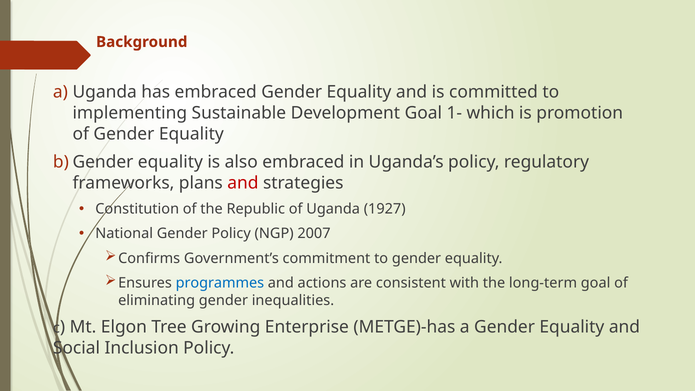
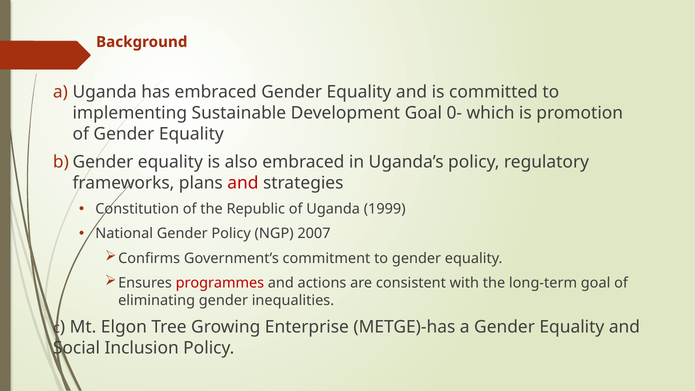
1-: 1- -> 0- (454, 113)
1927: 1927 -> 1999 (385, 209)
programmes colour: blue -> red (220, 283)
